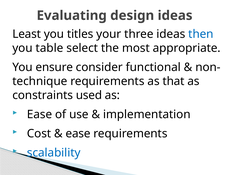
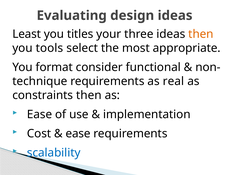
then colour: blue -> orange (201, 34)
table: table -> tools (49, 48)
ensure: ensure -> format (54, 67)
that: that -> real (173, 81)
constraints used: used -> then (89, 95)
